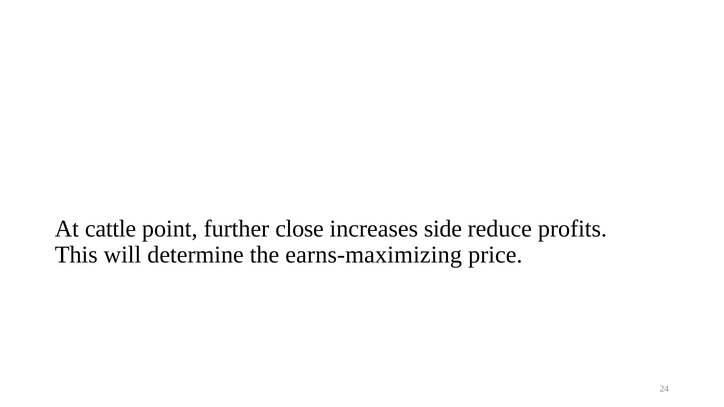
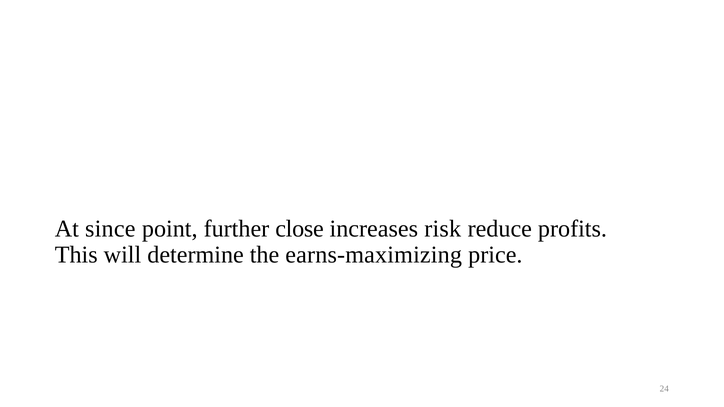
cattle: cattle -> since (110, 229)
side: side -> risk (443, 229)
